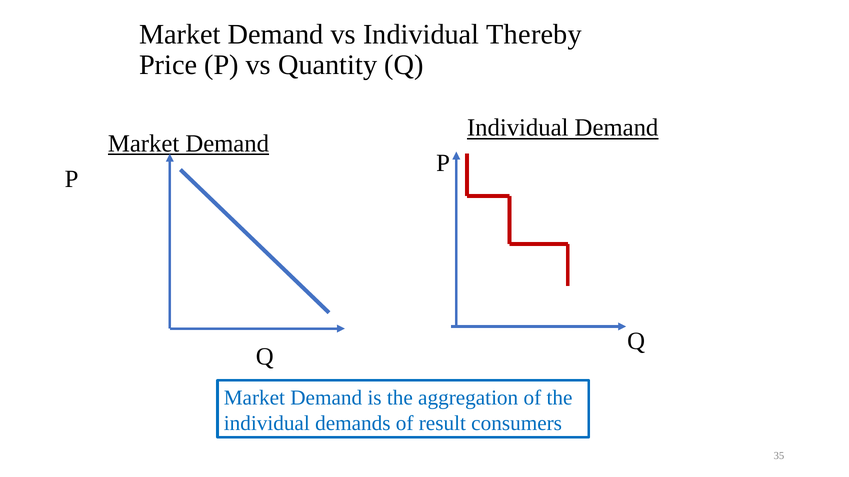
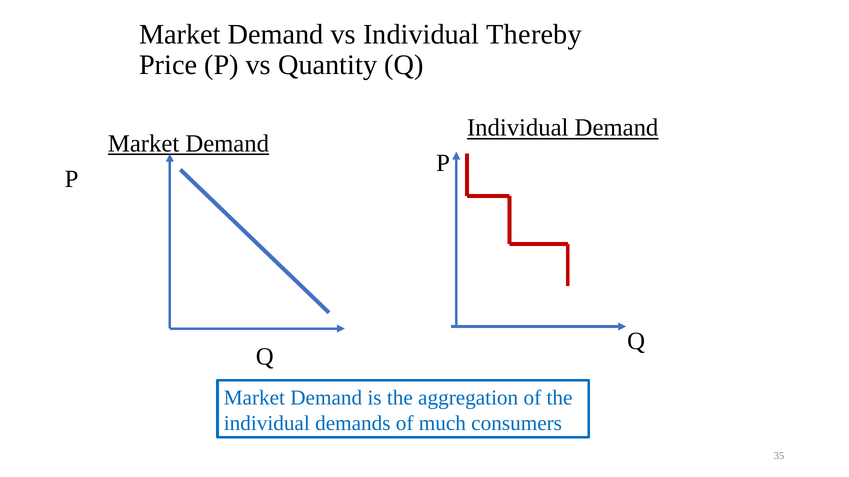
result: result -> much (442, 424)
